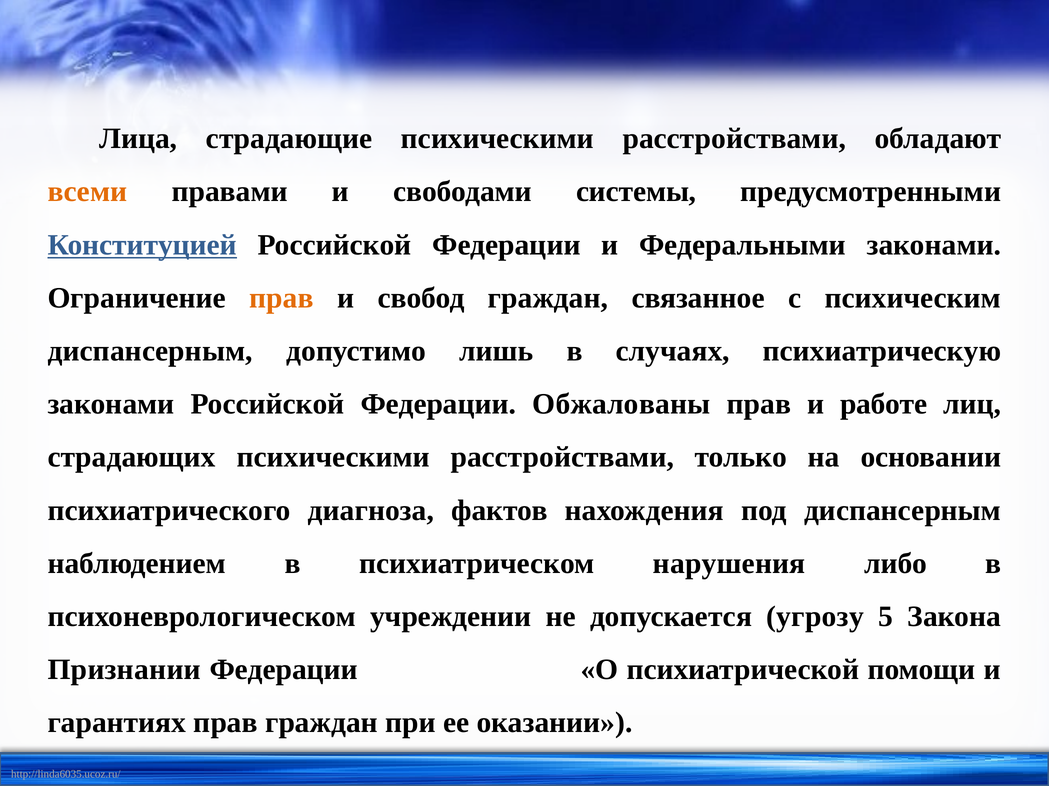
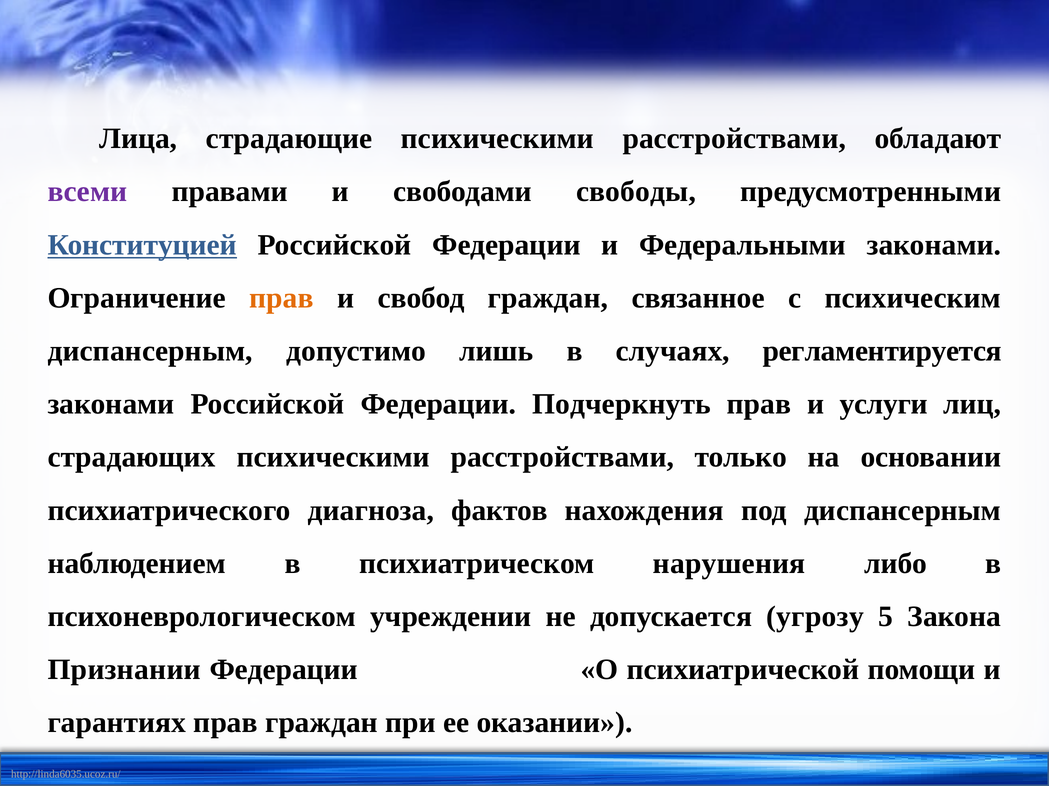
всеми colour: orange -> purple (87, 192)
системы: системы -> свободы (636, 192)
психиатрическую: психиатрическую -> регламентируется (882, 351)
Обжалованы: Обжалованы -> Подчеркнуть (621, 404)
работе: работе -> услуги (884, 404)
